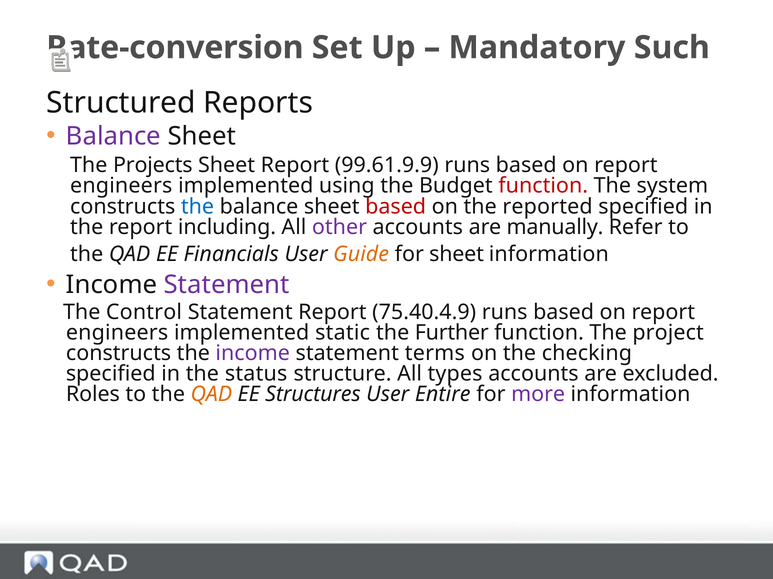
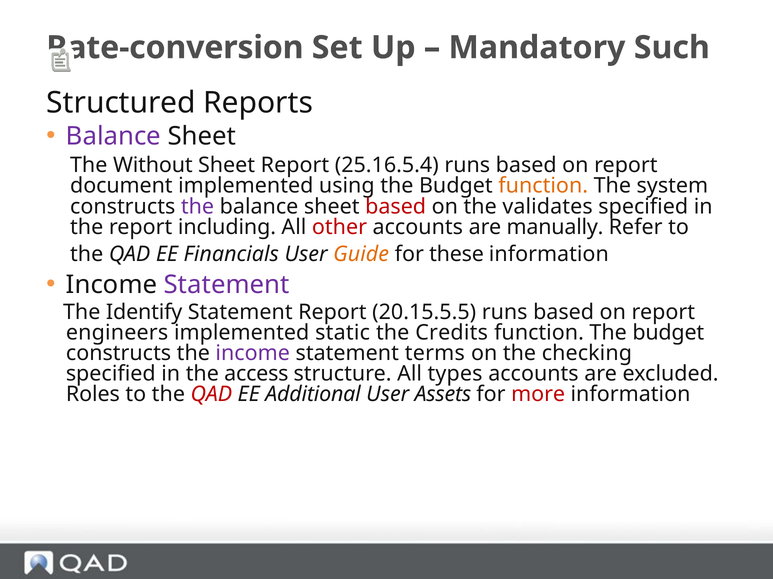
Projects: Projects -> Without (153, 165)
99.61.9.9: 99.61.9.9 -> 25.16.5.4 (387, 165)
engineers: engineers -> document (121, 186)
function colour: red -> orange (543, 186)
the colour: blue -> purple (197, 207)
reported: reported -> validates (548, 207)
other colour: purple -> red (339, 227)
for sheet: sheet -> these (457, 255)
Control: Control -> Identify (144, 312)
75.40.4.9: 75.40.4.9 -> 20.15.5.5 (424, 312)
Further: Further -> Credits (452, 333)
function The project: project -> budget (668, 333)
status: status -> access (256, 374)
QAD colour: orange -> red (211, 395)
Structures: Structures -> Additional (313, 395)
Entire: Entire -> Assets (443, 395)
more colour: purple -> red (538, 395)
